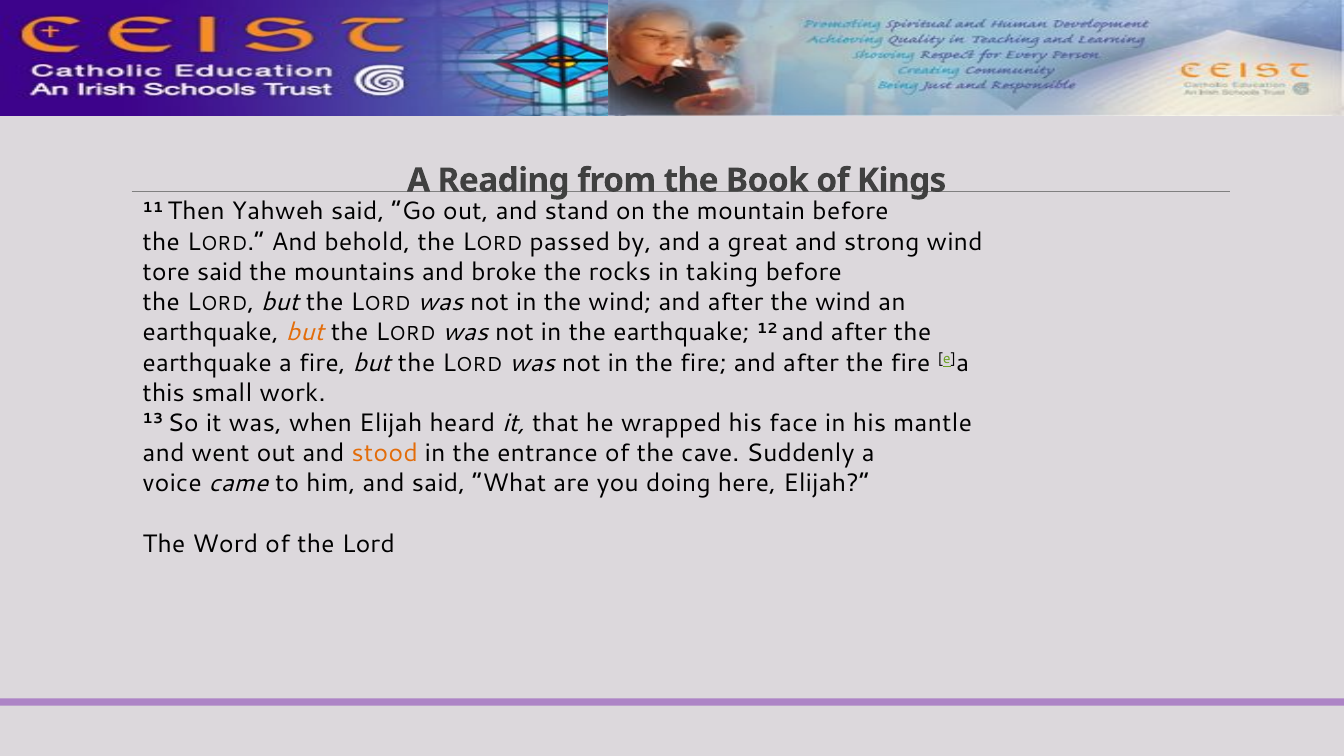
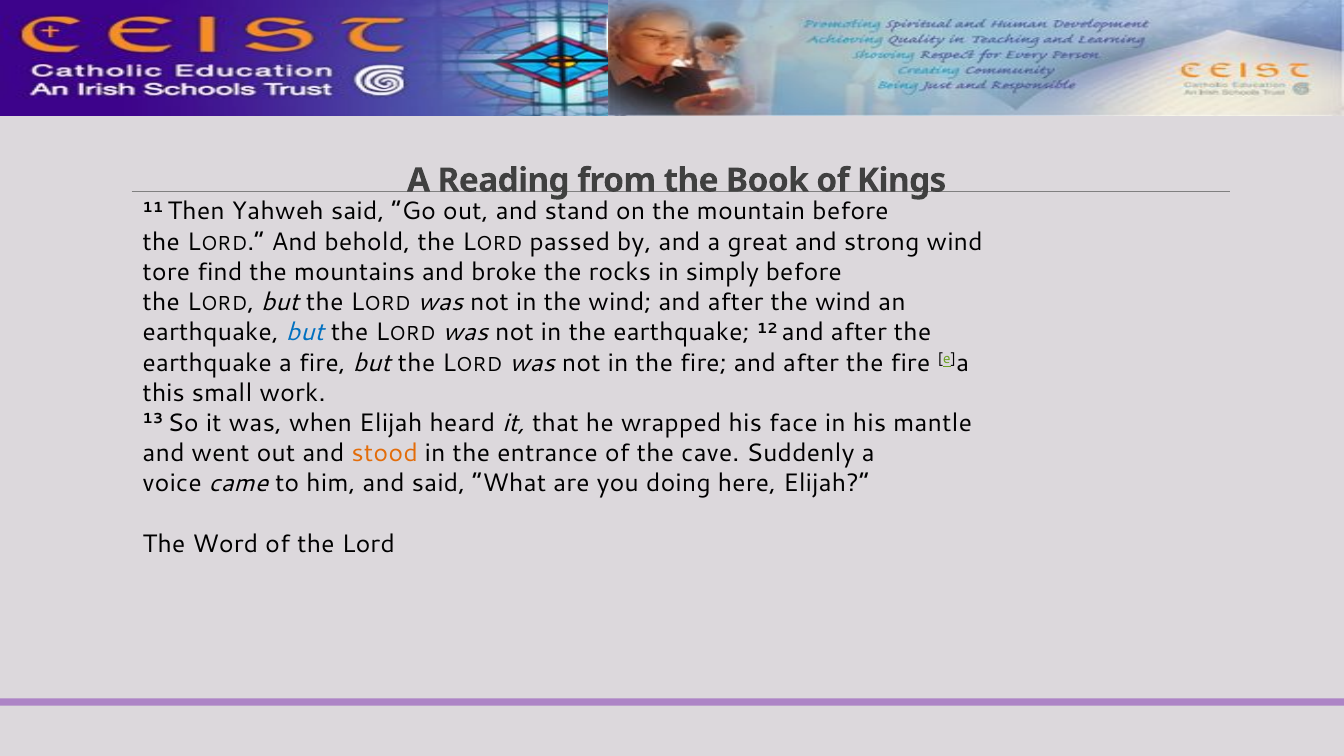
tore said: said -> find (220, 272)
taking: taking -> simply (722, 272)
but colour: orange -> blue (305, 332)
